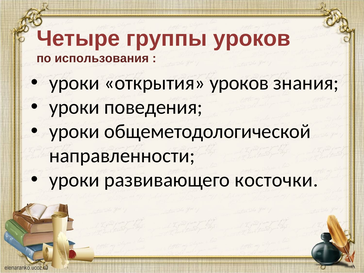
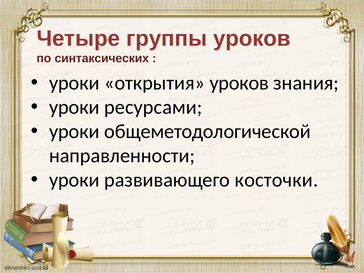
использования: использования -> синтаксических (102, 58)
поведения: поведения -> ресурсами (153, 107)
